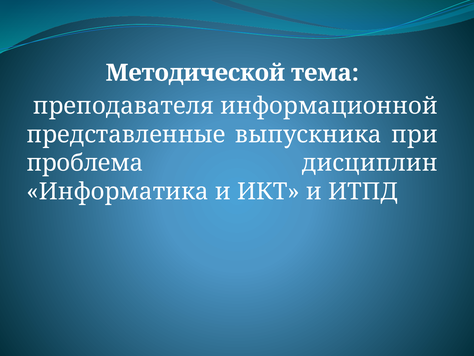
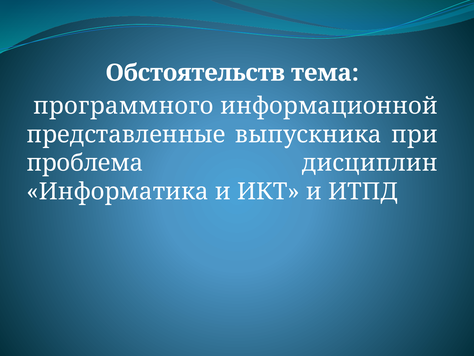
Методической: Методической -> Обстоятельств (195, 73)
преподавателя: преподавателя -> программного (123, 106)
